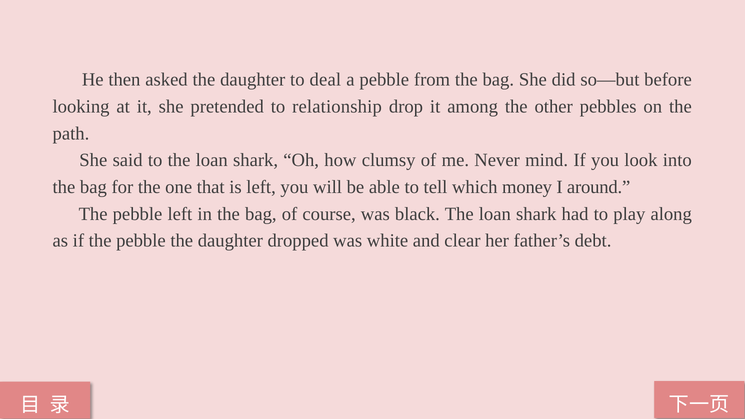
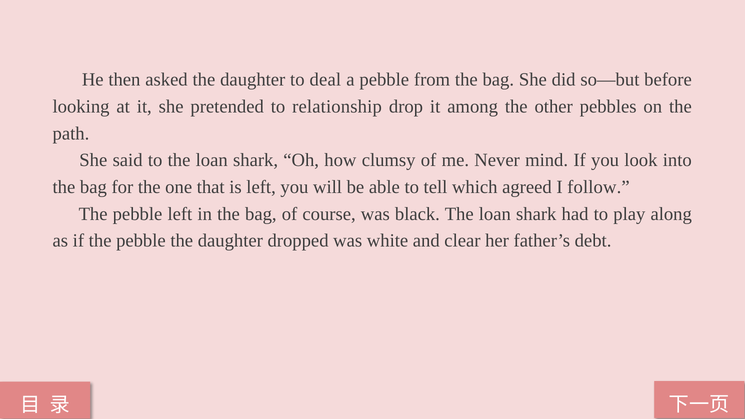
money: money -> agreed (527, 187)
around: around -> follow (598, 187)
